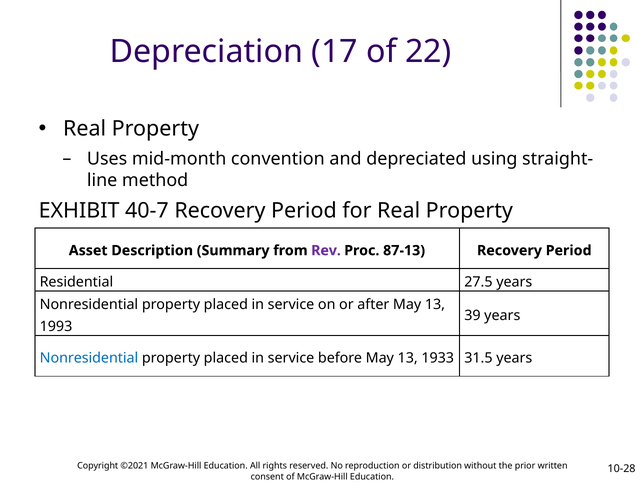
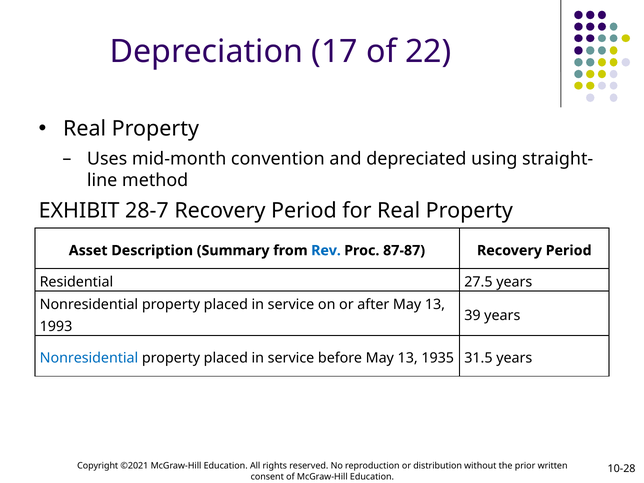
40-7: 40-7 -> 28-7 (147, 210)
Rev colour: purple -> blue (326, 251)
87-13: 87-13 -> 87-87 (404, 251)
1933: 1933 -> 1935 (438, 358)
